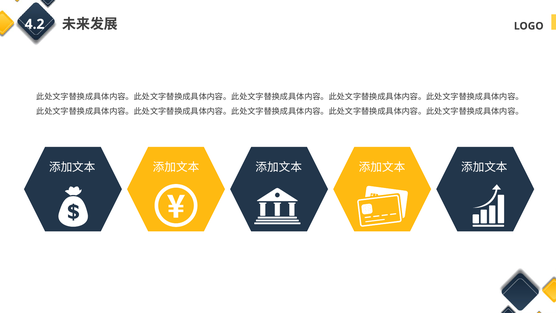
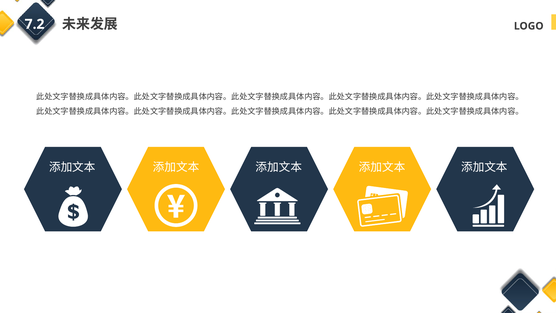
4.2: 4.2 -> 7.2 (35, 24)
